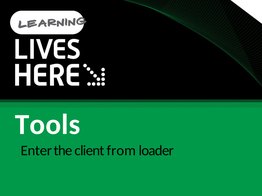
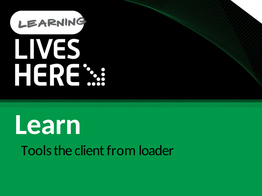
Tools: Tools -> Learn (48, 125)
Enter: Enter -> Tools (36, 151)
